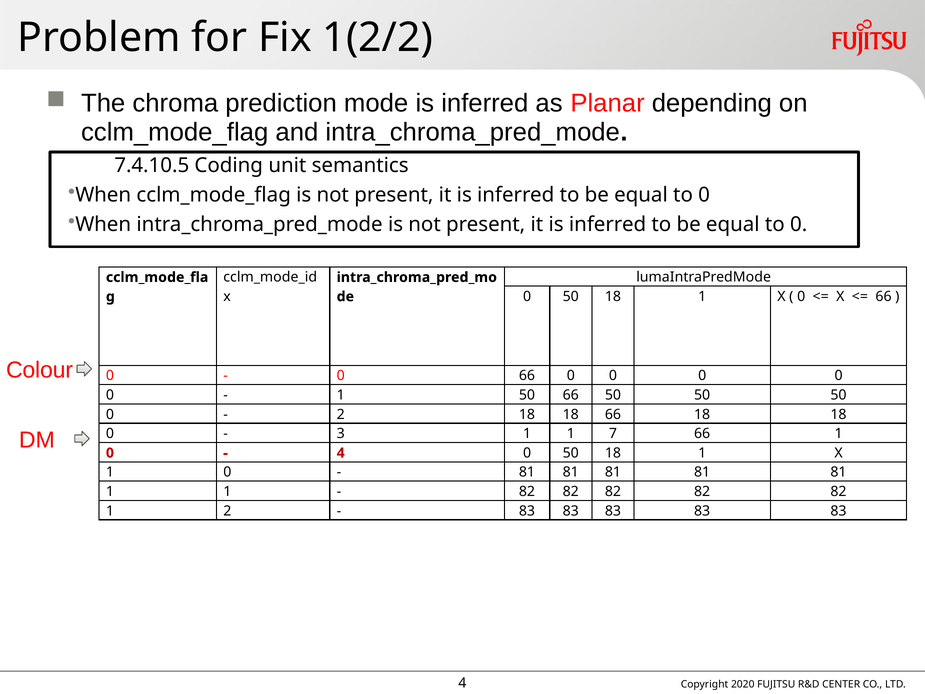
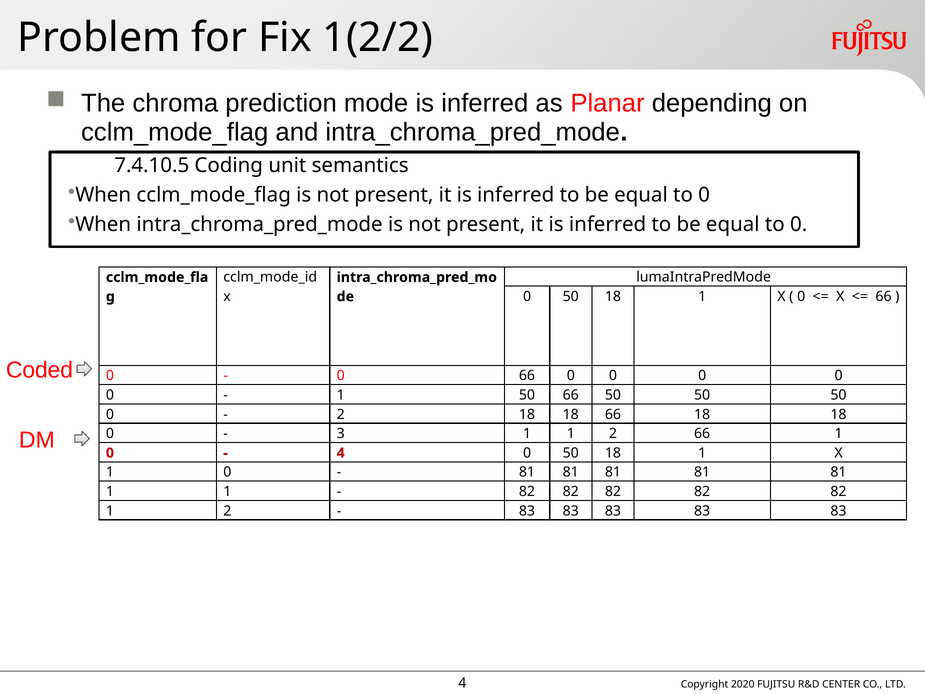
Colour: Colour -> Coded (39, 370)
1 1 7: 7 -> 2 (613, 434)
